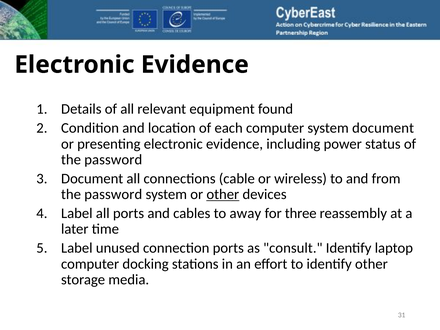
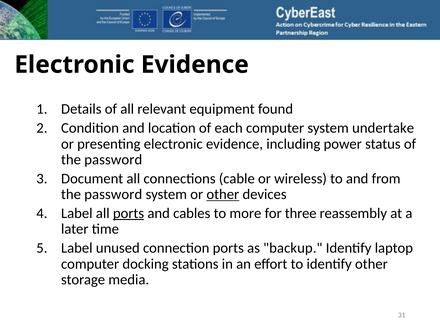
system document: document -> undertake (383, 128)
ports underline: none -> present (129, 213)
away: away -> more (245, 213)
consult: consult -> backup (293, 248)
